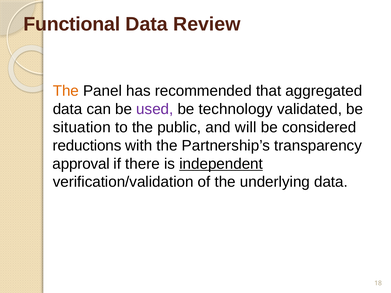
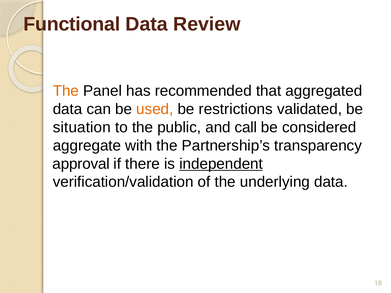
used colour: purple -> orange (155, 109)
technology: technology -> restrictions (236, 109)
will: will -> call (246, 127)
reductions: reductions -> aggregate (87, 146)
